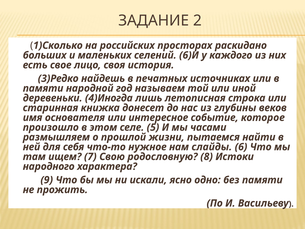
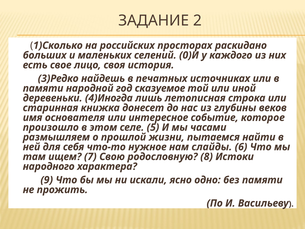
6)И: 6)И -> 0)И (189, 55)
называем: называем -> сказуемое (160, 88)
